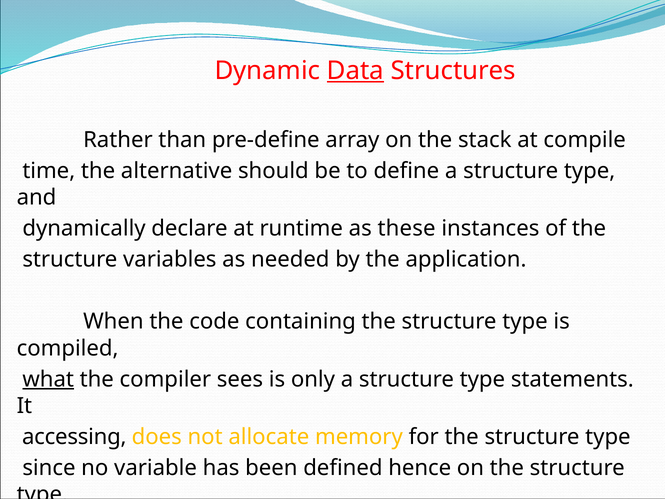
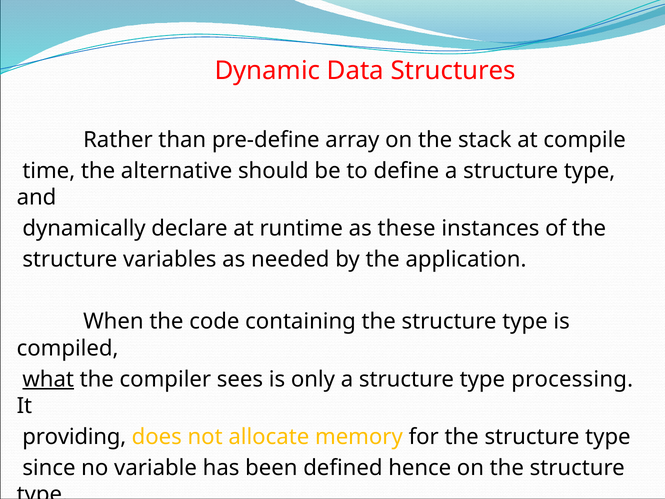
Data underline: present -> none (355, 71)
statements: statements -> processing (572, 379)
accessing: accessing -> providing (74, 437)
